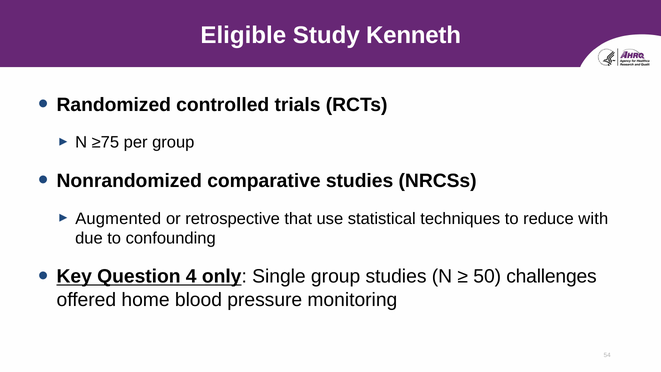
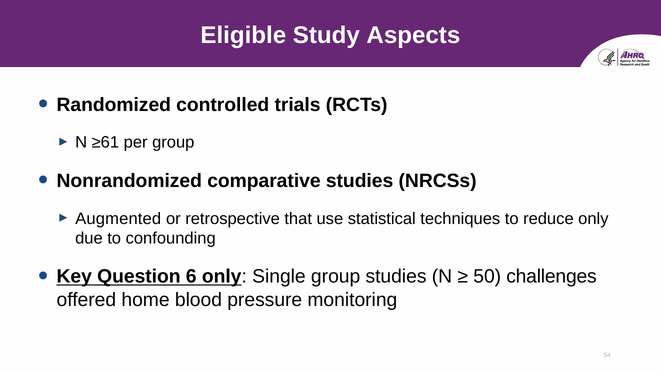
Kenneth: Kenneth -> Aspects (413, 35)
≥75: ≥75 -> ≥61 (105, 142)
reduce with: with -> only (593, 218)
4: 4 -> 6 (191, 276)
